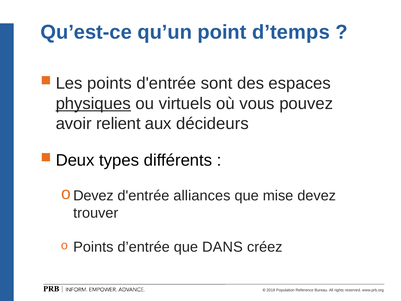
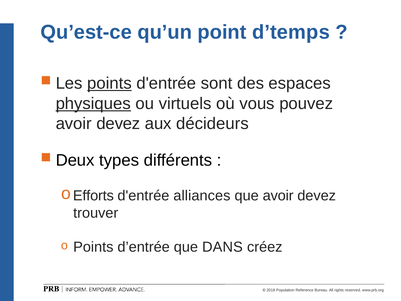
points underline: none -> present (109, 83)
relient: relient -> devez (118, 123)
Devez: Devez -> Efforts (93, 195)
que mise: mise -> avoir (278, 195)
